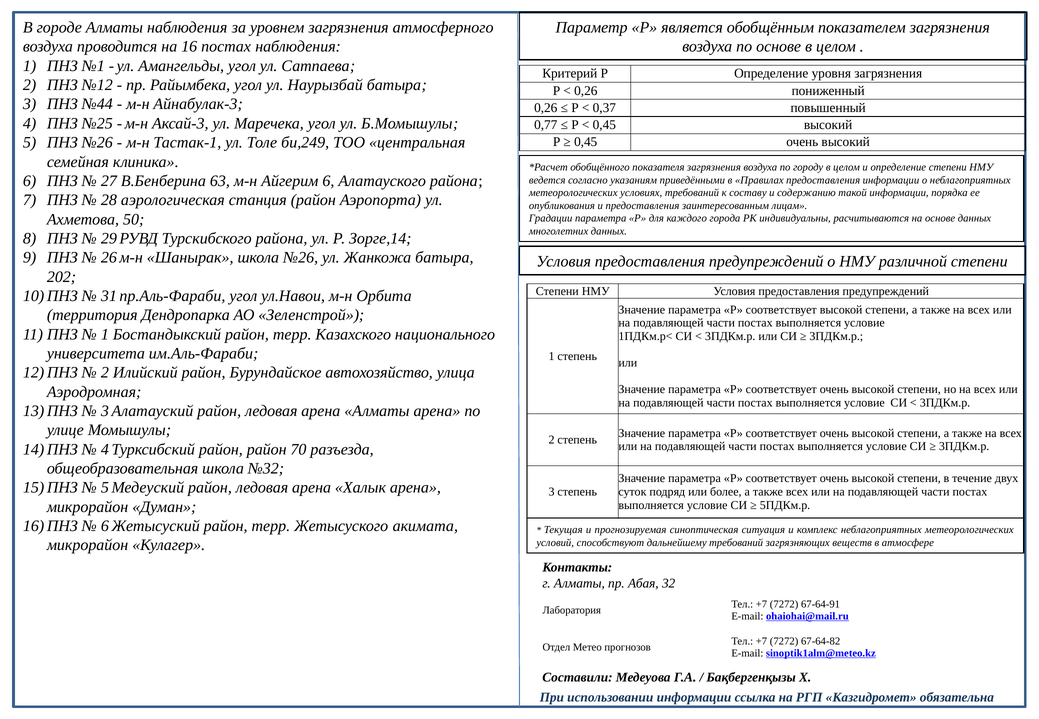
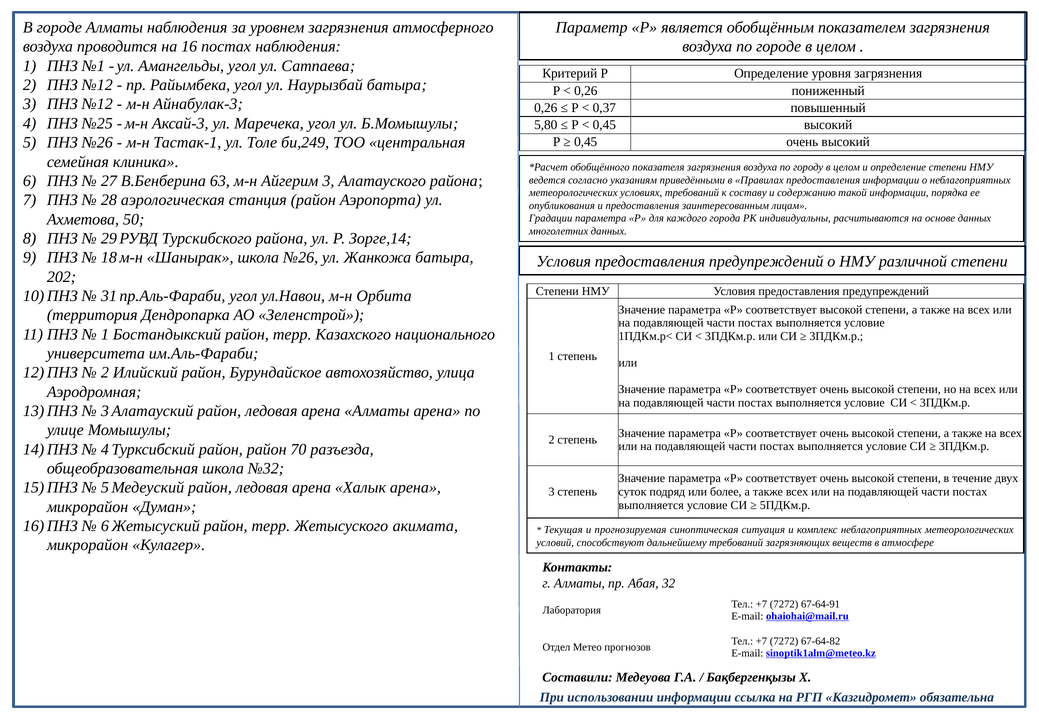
по основе: основе -> городе (779, 47)
3 ПНЗ №44: №44 -> №12 (97, 104)
0,77: 0,77 -> 5,80 (546, 125)
Айгерим 6: 6 -> 3 (328, 181)
26: 26 -> 18 (109, 258)
